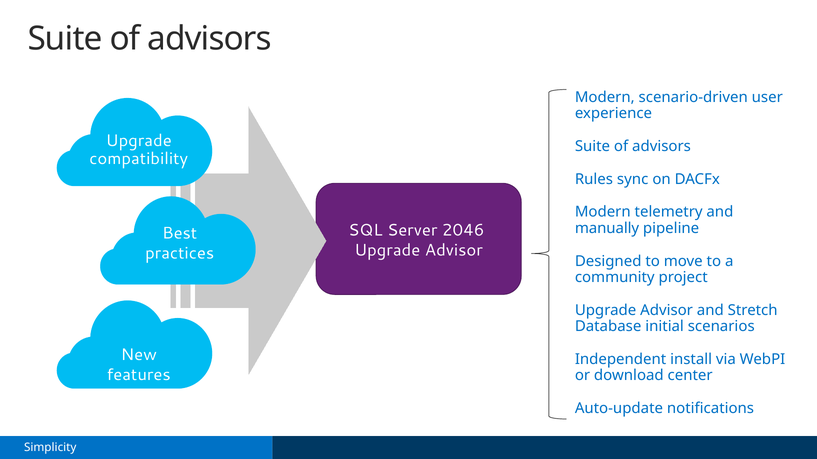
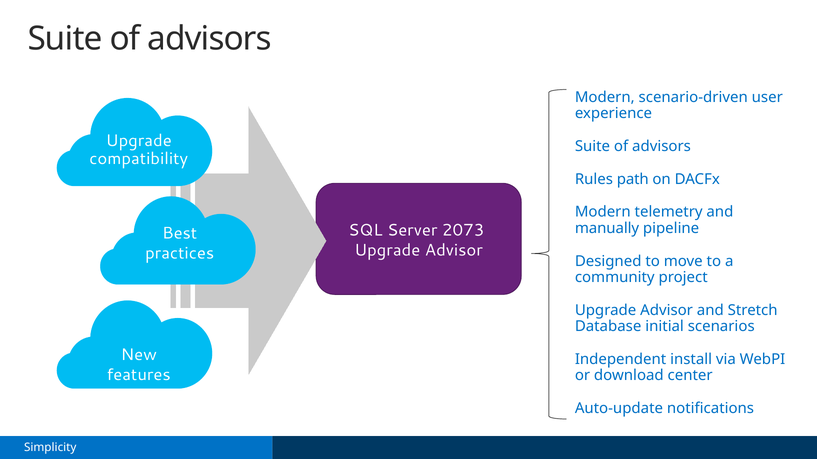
sync: sync -> path (633, 179)
2046: 2046 -> 2073 (463, 230)
